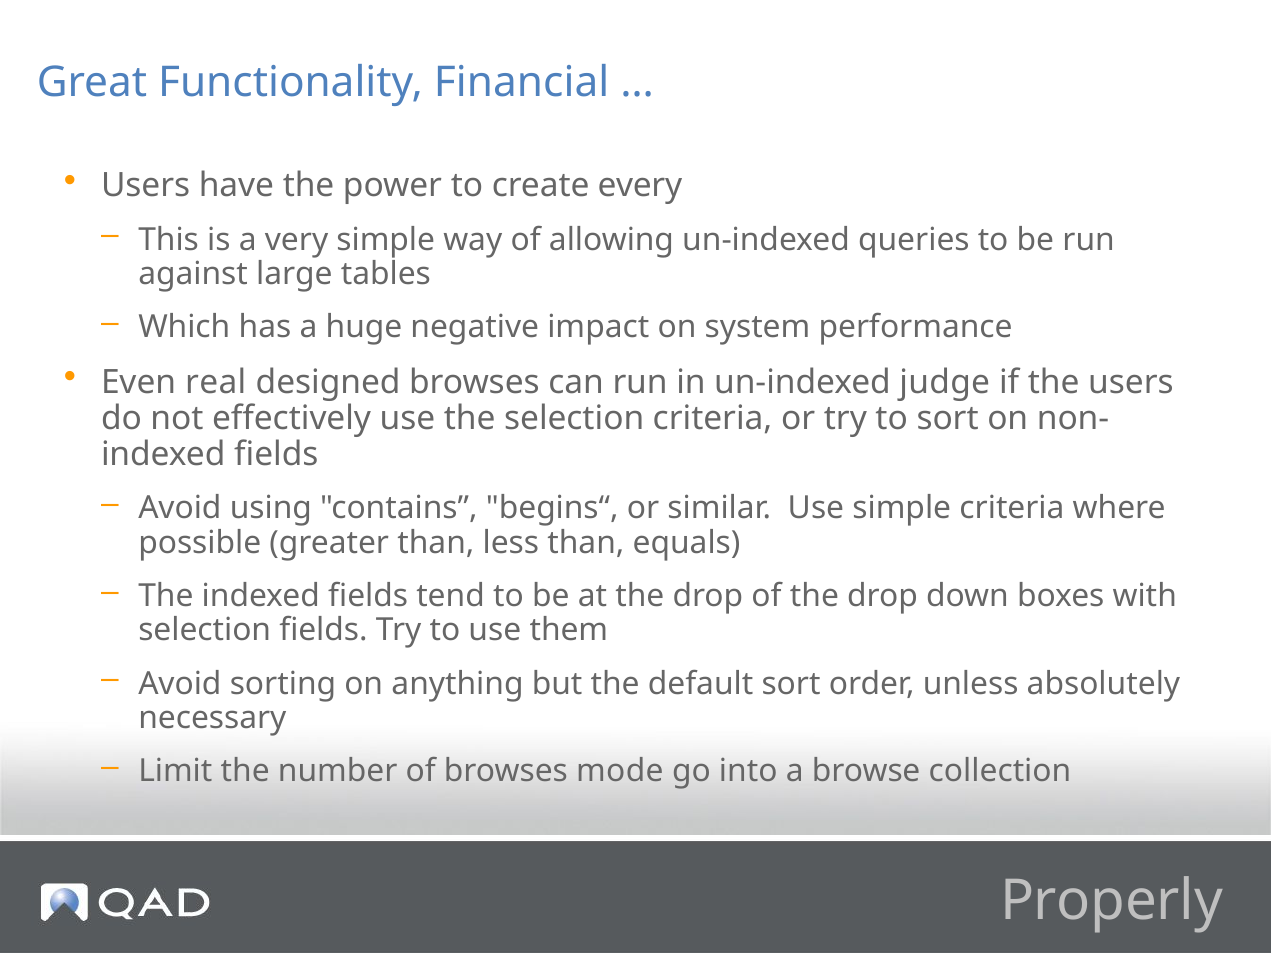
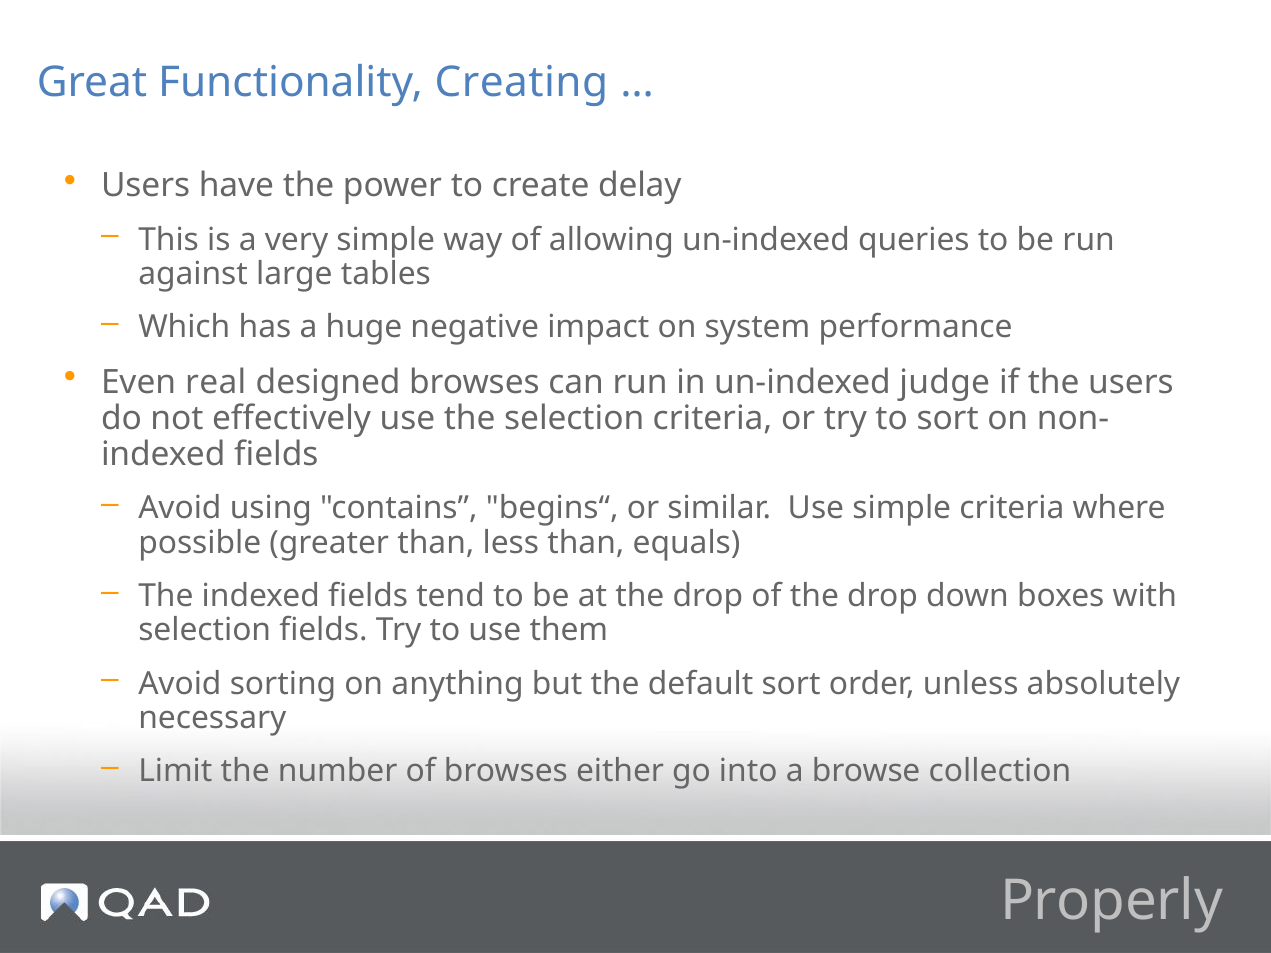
Financial: Financial -> Creating (521, 82)
every: every -> delay (640, 186)
mode: mode -> either (620, 772)
